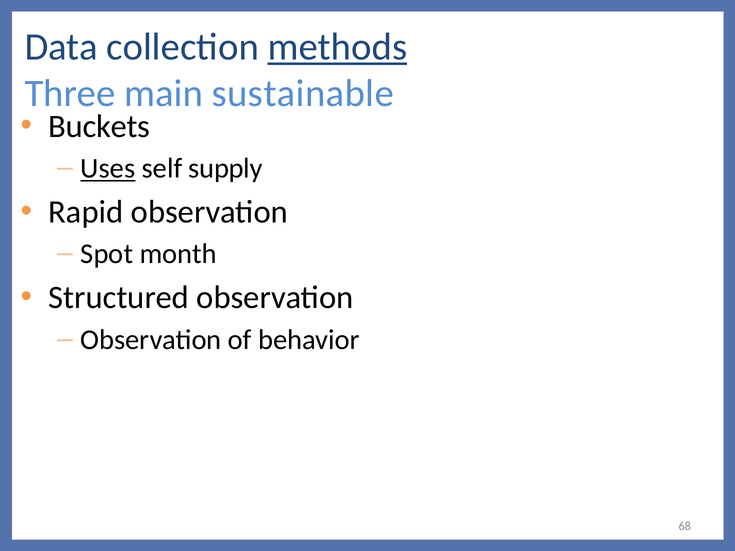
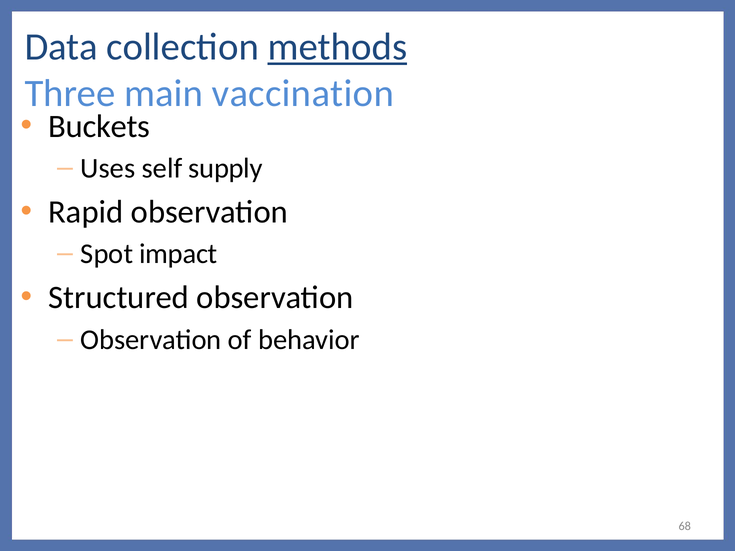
sustainable: sustainable -> vaccination (303, 94)
Uses underline: present -> none (108, 168)
month: month -> impact (178, 254)
